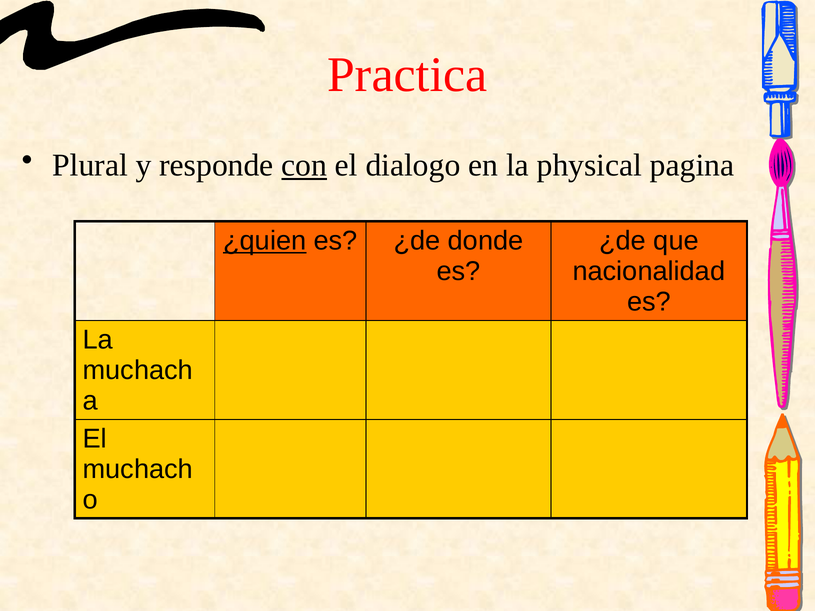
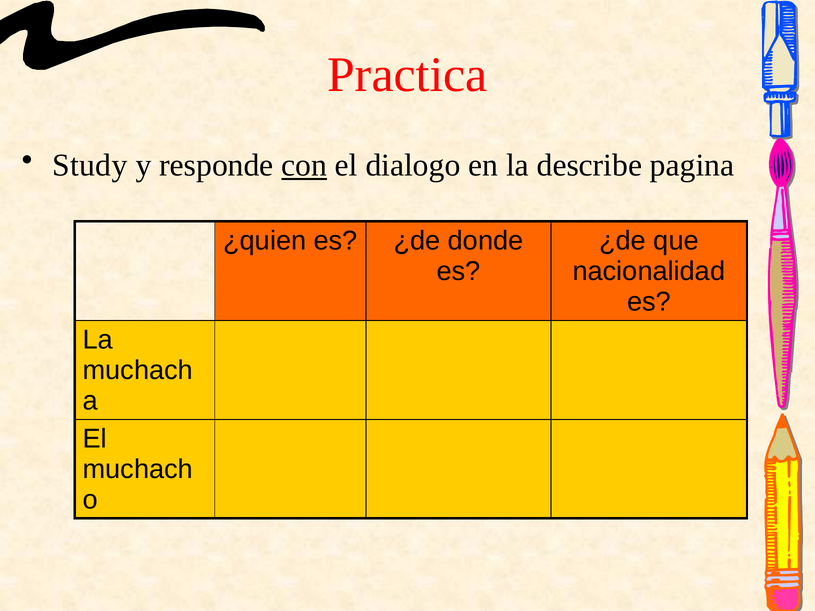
Plural: Plural -> Study (90, 165)
physical: physical -> describe (589, 165)
¿quien underline: present -> none (265, 241)
